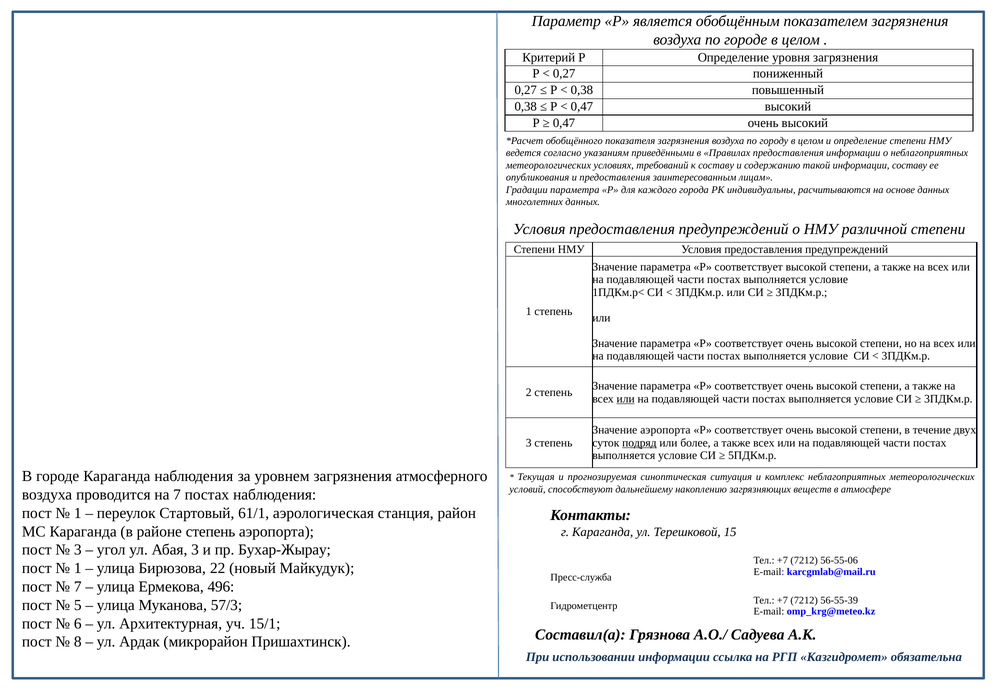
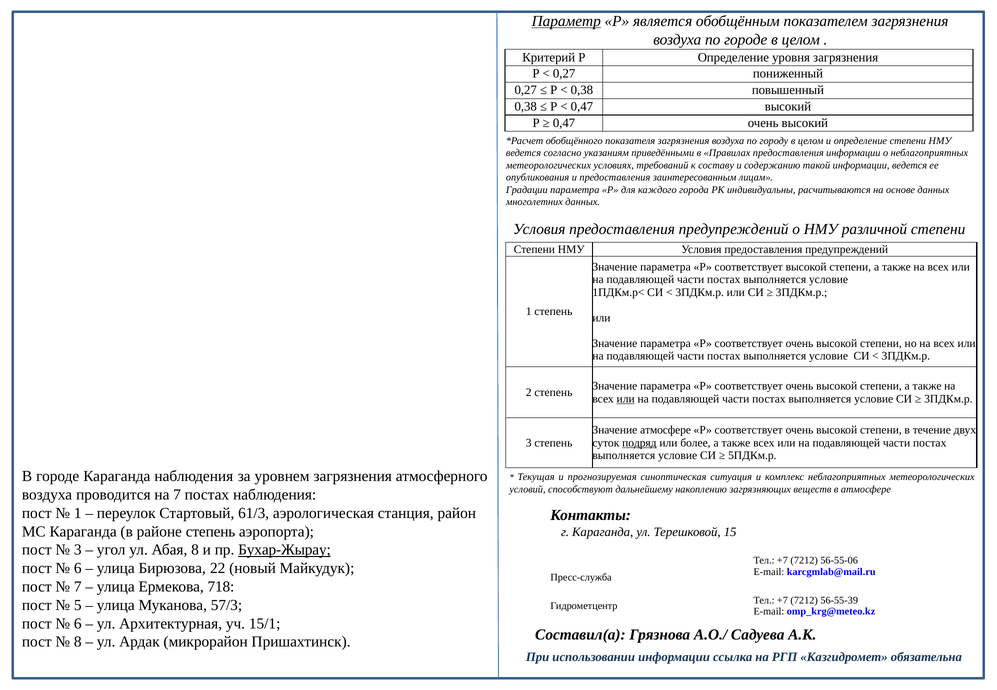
Параметр underline: none -> present (566, 21)
информации составу: составу -> ведется (910, 165)
Значение аэропорта: аэропорта -> атмосфере (666, 430)
61/1: 61/1 -> 61/3 (254, 513)
Абая 3: 3 -> 8 (195, 550)
Бухар-Жырау underline: none -> present (284, 550)
1: 1 -> 6 (78, 568)
496: 496 -> 718 (221, 587)
